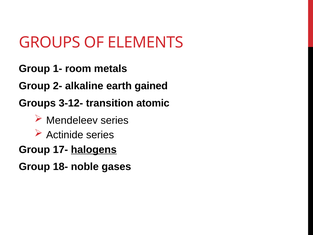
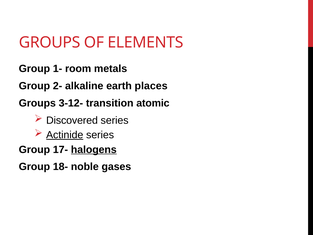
gained: gained -> places (151, 86)
Mendeleev: Mendeleev -> Discovered (72, 120)
Actinide underline: none -> present (65, 135)
